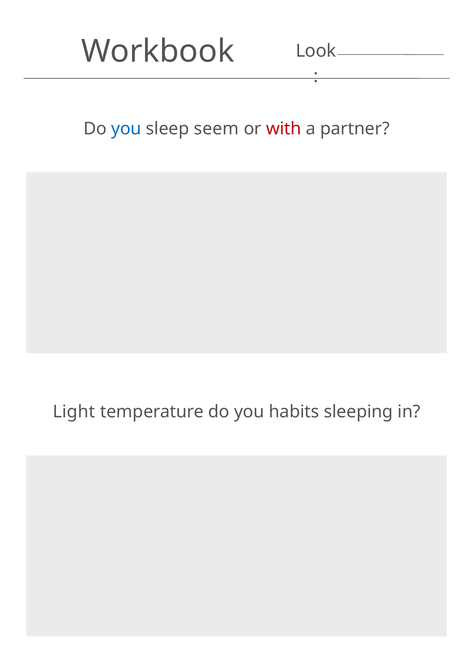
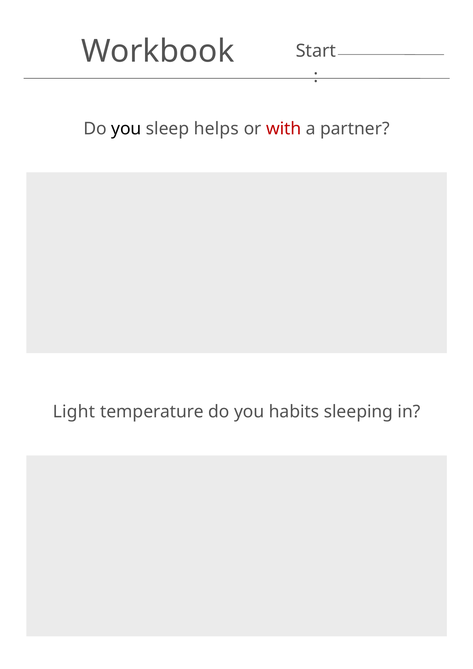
Look: Look -> Start (316, 51)
you colour: blue -> black (126, 129)
seem: seem -> helps (216, 129)
